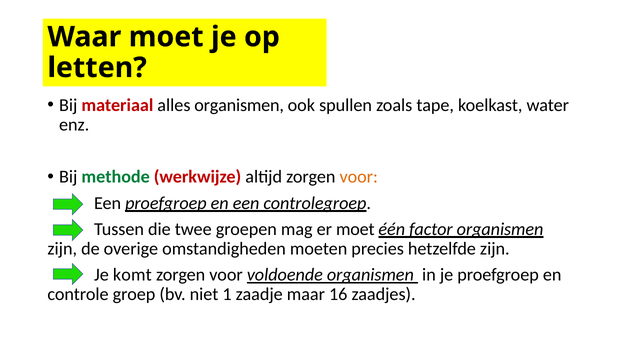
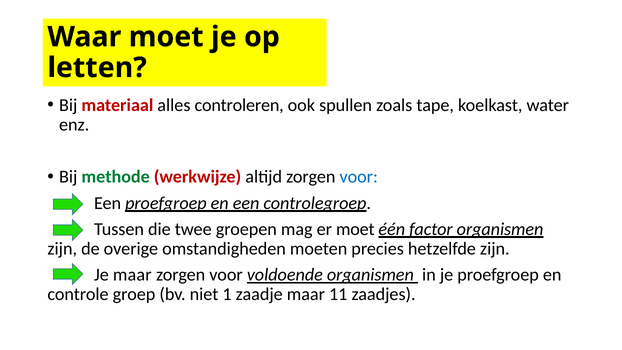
alles organismen: organismen -> controleren (239, 105)
voor colour: orange -> blue (359, 177)
Je komt: komt -> maar (132, 275)
16: 16 -> 11 (338, 294)
